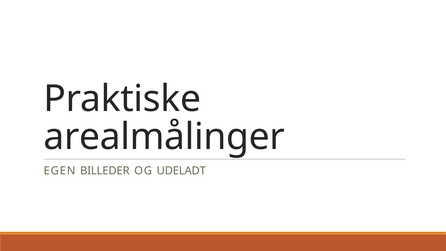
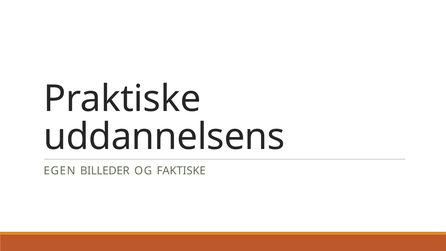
arealmålinger: arealmålinger -> uddannelsens (164, 137)
UDELADT: UDELADT -> FAKTISKE (181, 171)
